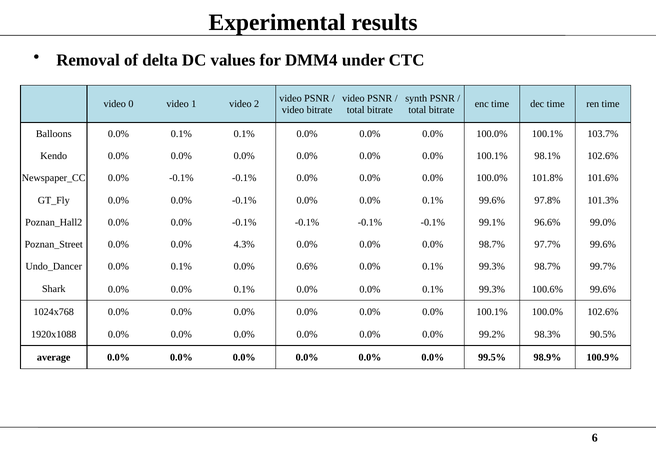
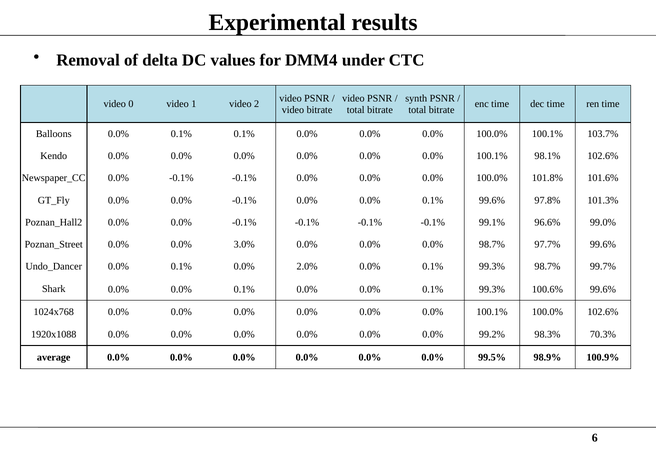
4.3%: 4.3% -> 3.0% (244, 245)
0.6%: 0.6% -> 2.0% (307, 267)
90.5%: 90.5% -> 70.3% (603, 335)
